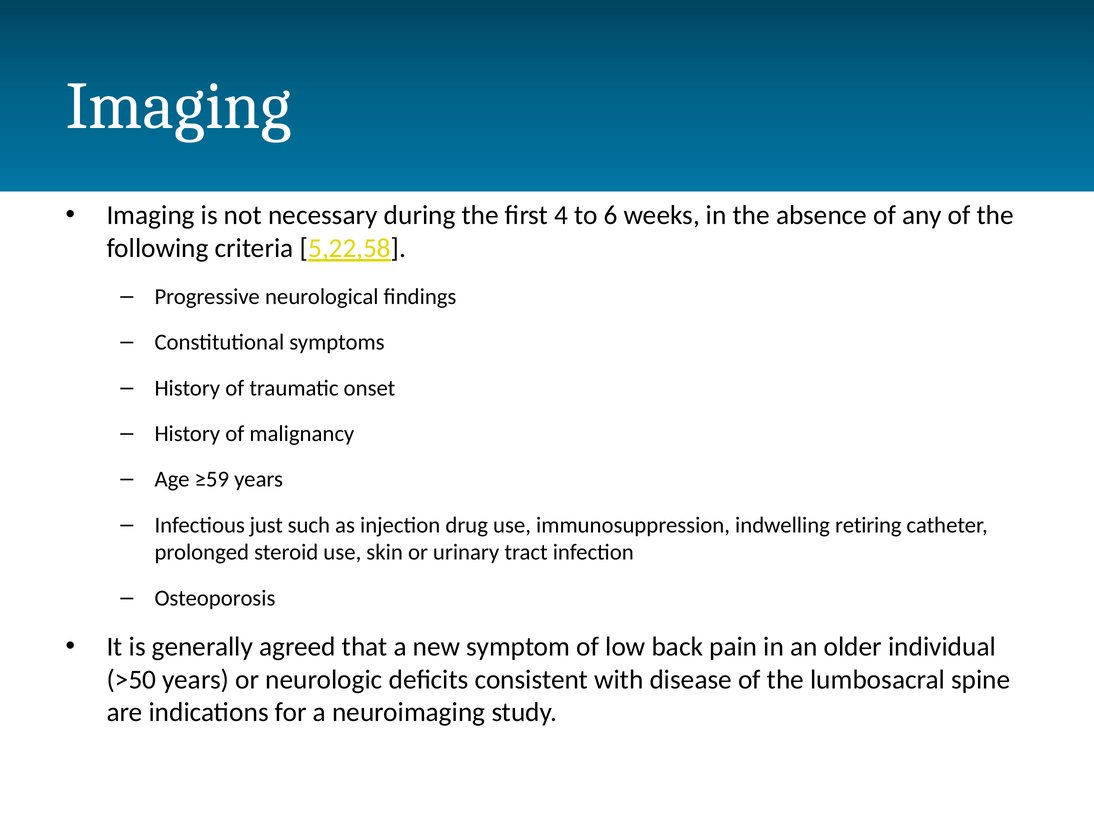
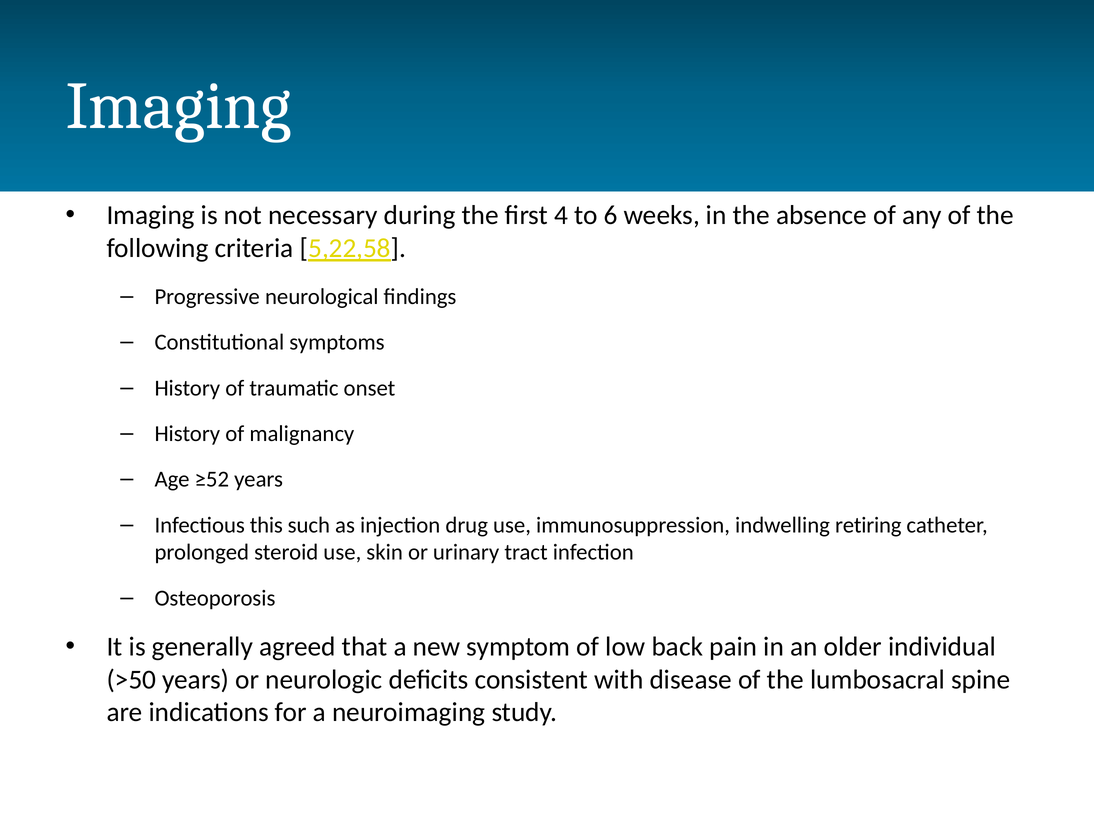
≥59: ≥59 -> ≥52 (212, 479)
just: just -> this (266, 525)
